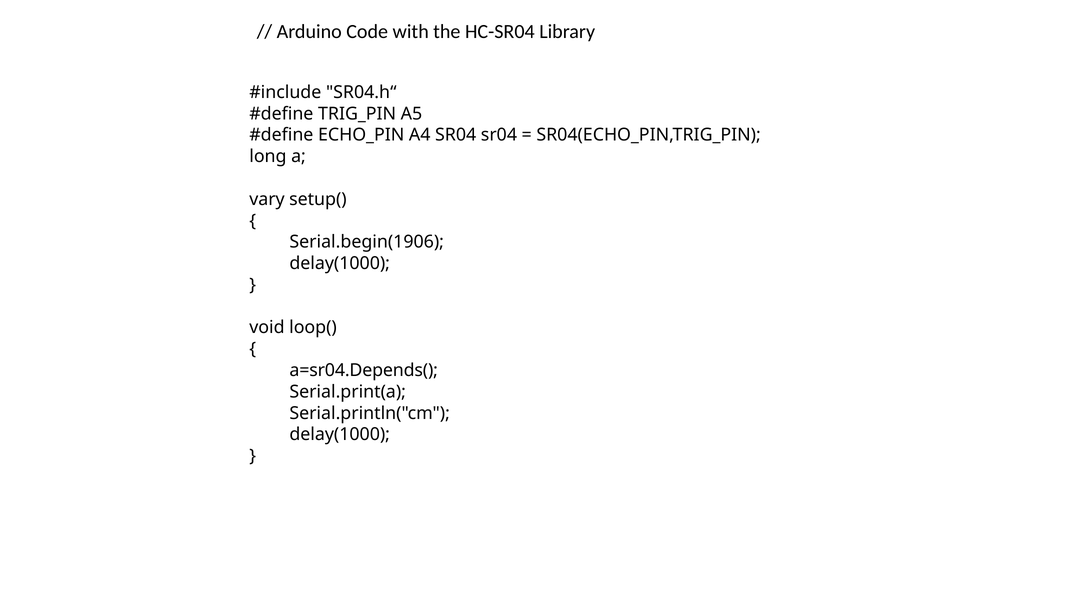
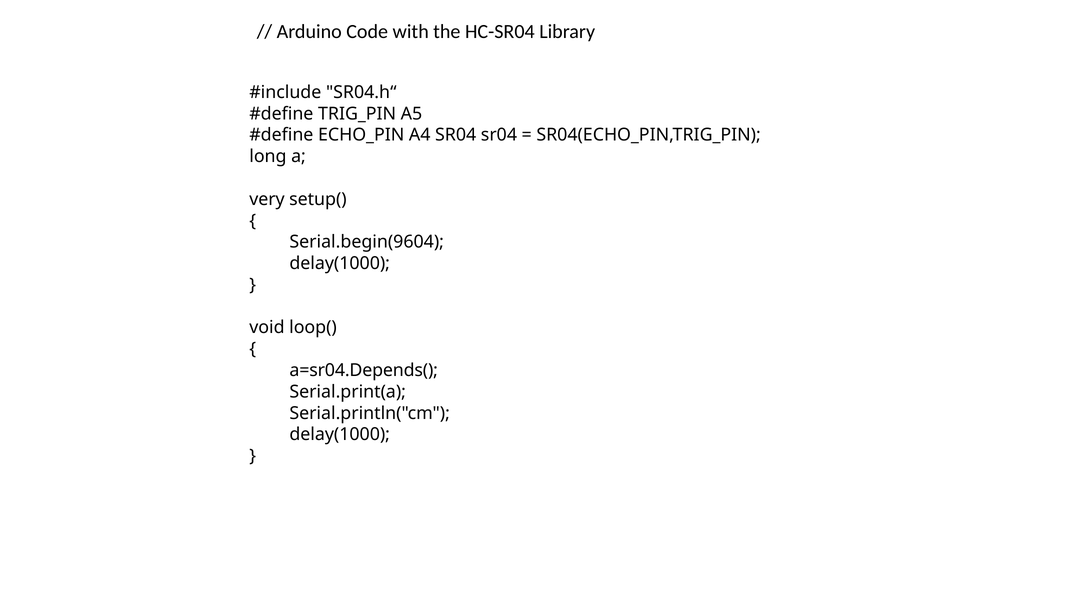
vary: vary -> very (267, 199)
Serial.begin(1906: Serial.begin(1906 -> Serial.begin(9604 (367, 242)
